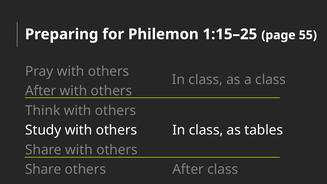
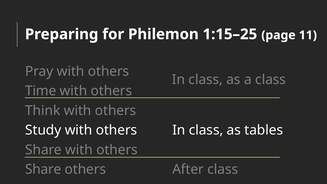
55: 55 -> 11 (308, 35)
After: After -> Time (41, 91)
